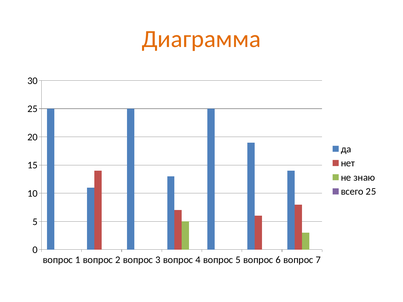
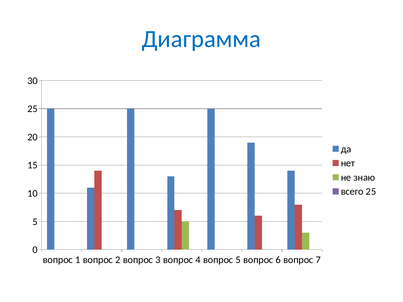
Диаграмма colour: orange -> blue (201, 39)
